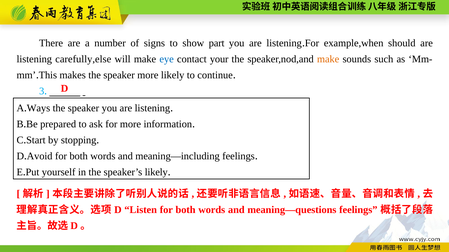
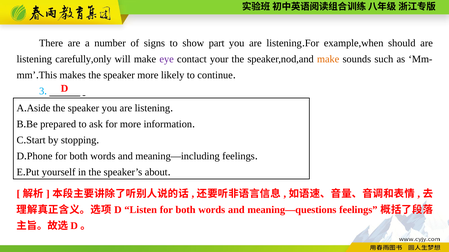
carefully,else: carefully,else -> carefully,only (83, 59)
eye colour: blue -> purple (167, 59)
Ways: Ways -> Aside (39, 108)
Avoid: Avoid -> Phone (40, 156)
speaker’s likely: likely -> about (156, 172)
